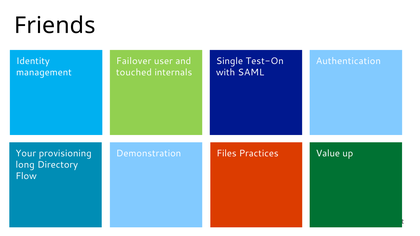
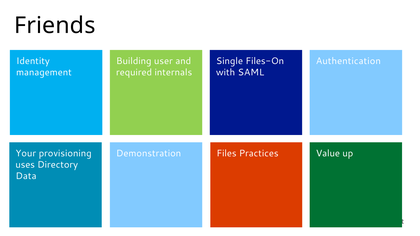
Failover: Failover -> Building (134, 61)
Test-On: Test-On -> Files-On (265, 61)
touched: touched -> required (134, 73)
long: long -> uses (25, 165)
Flow: Flow -> Data (26, 176)
